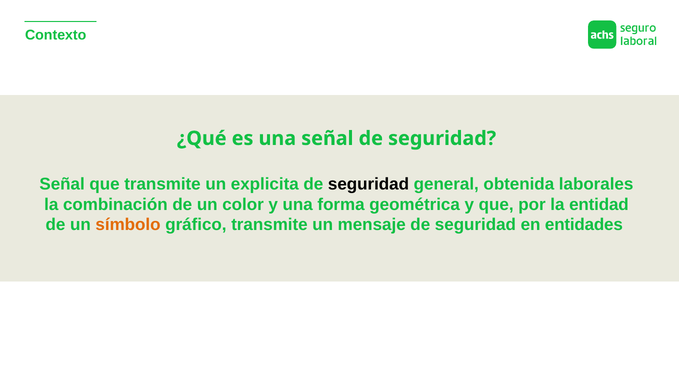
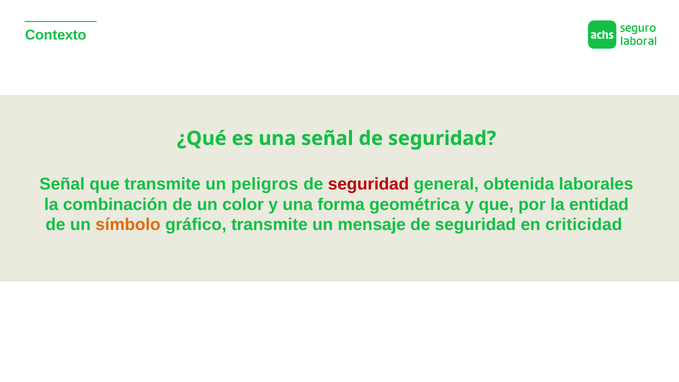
explicita: explicita -> peligros (265, 184)
seguridad colour: black -> red (369, 184)
entidades: entidades -> criticidad (584, 225)
